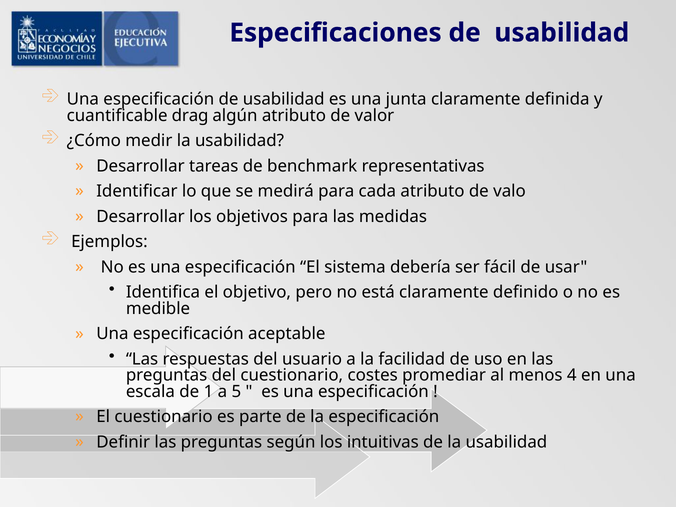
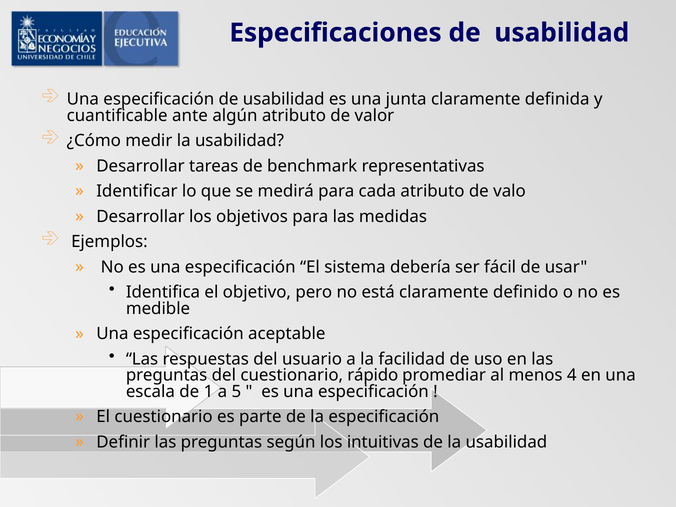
drag: drag -> ante (190, 116)
costes: costes -> rápido (373, 375)
